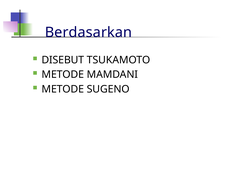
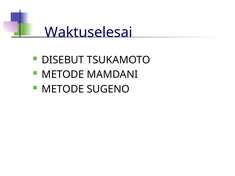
Berdasarkan: Berdasarkan -> Waktuselesai (89, 32)
